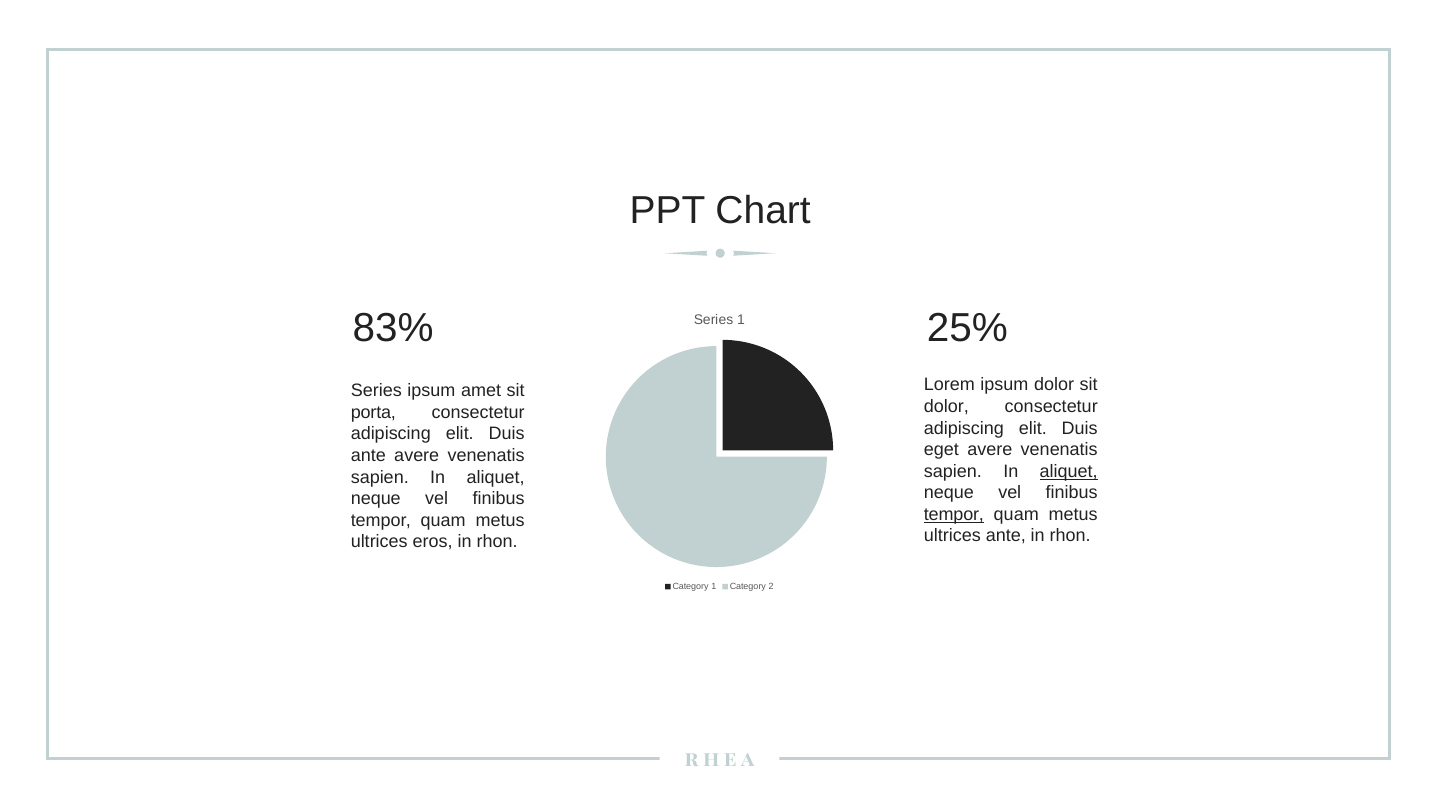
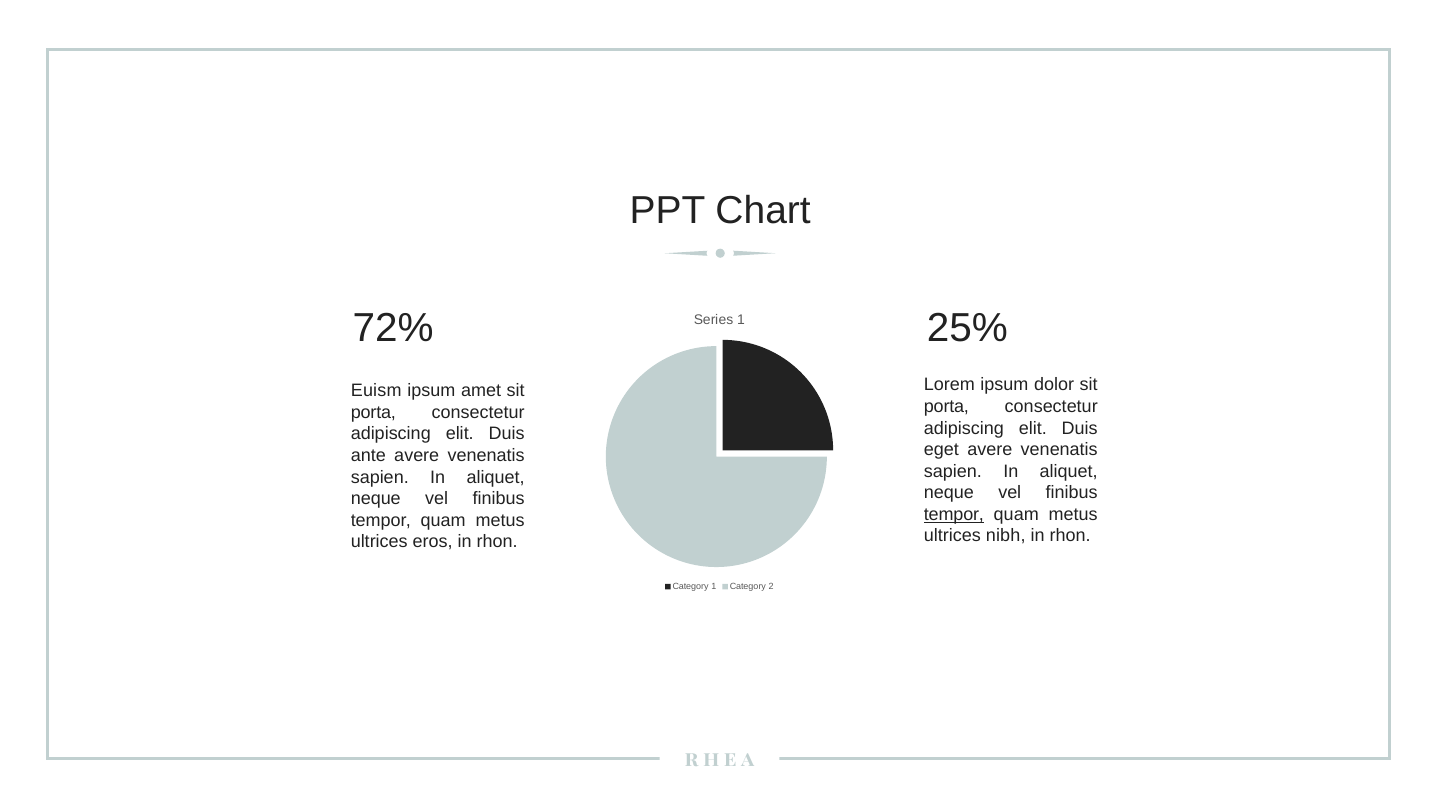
83%: 83% -> 72% (393, 328)
Series: Series -> Euism (376, 391)
dolor: dolor -> porta (946, 407)
aliquet underline: present -> none (1069, 472)
ultrices ante: ante -> nibh (1006, 536)
